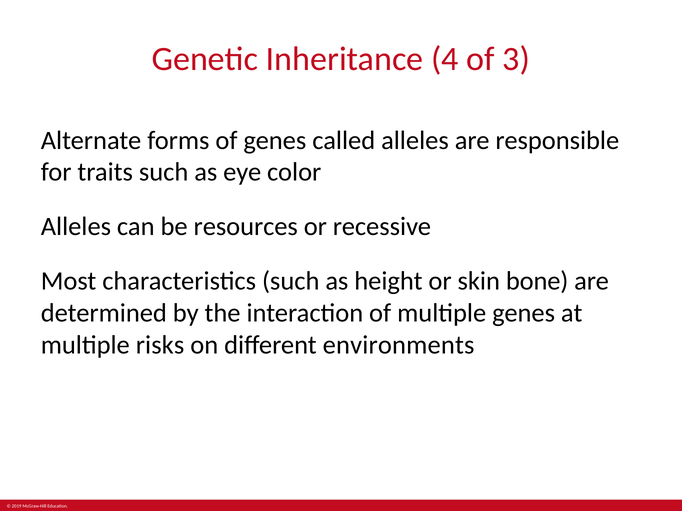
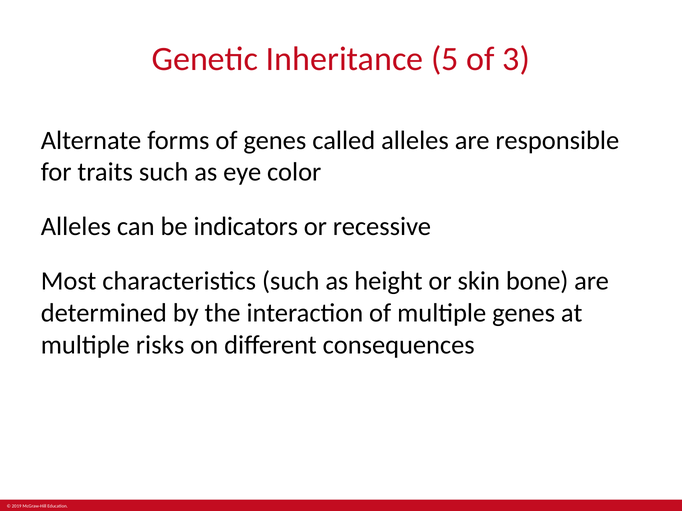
4: 4 -> 5 (445, 59)
resources: resources -> indicators (246, 227)
environments: environments -> consequences (399, 345)
